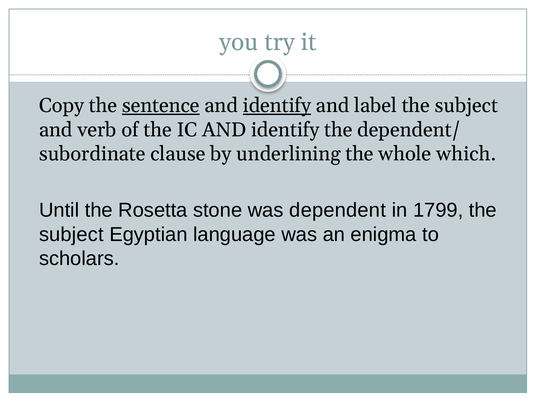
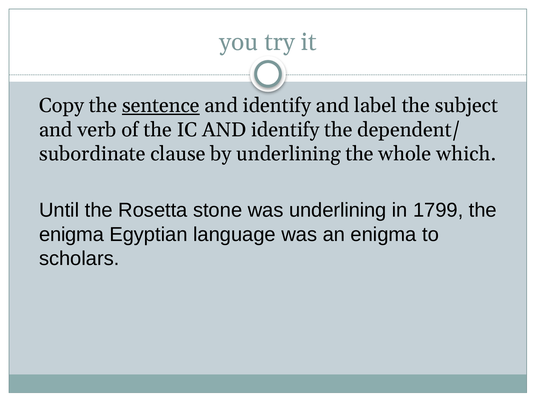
identify underline: present -> none (277, 106)
was dependent: dependent -> underlining (338, 210)
subject: subject -> enigma (72, 234)
